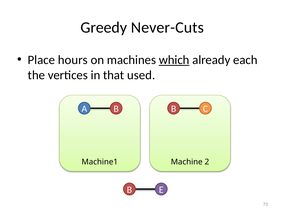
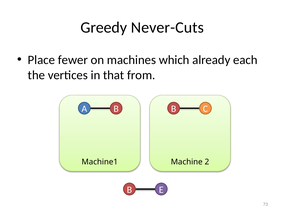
hours: hours -> fewer (73, 60)
which underline: present -> none (174, 60)
used: used -> from (141, 75)
